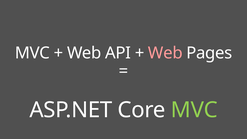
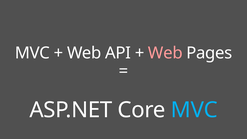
MVC colour: light green -> light blue (194, 110)
